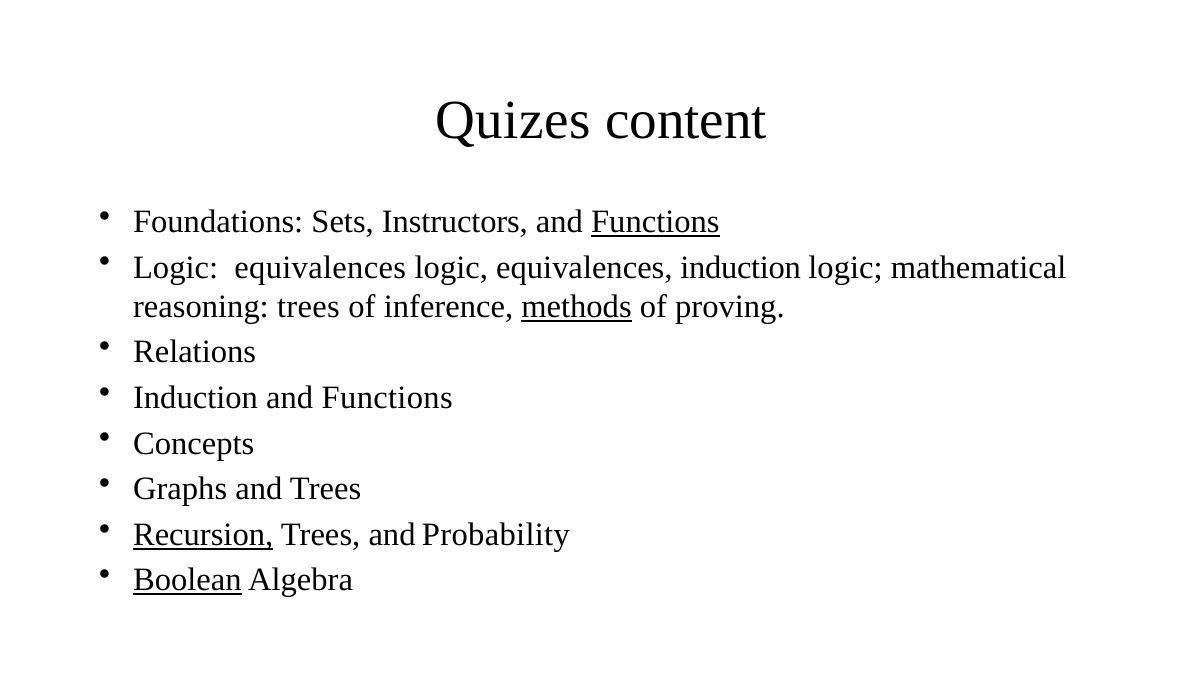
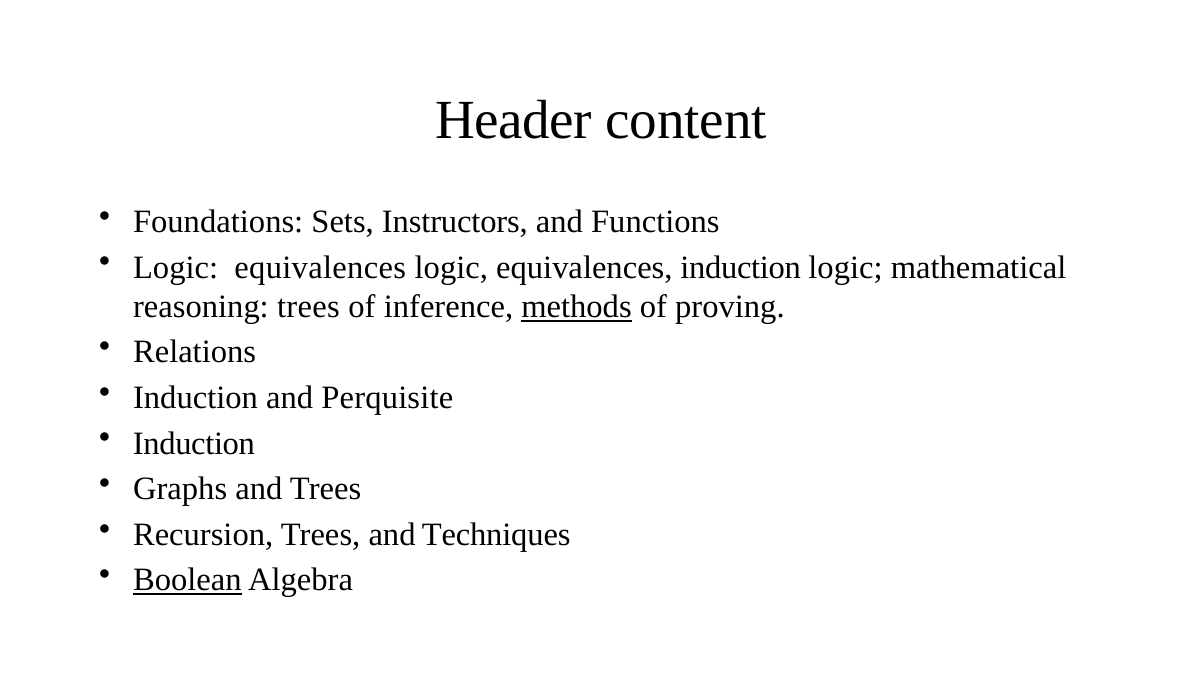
Quizes: Quizes -> Header (513, 120)
Functions underline: present -> none (655, 222)
Induction and Functions: Functions -> Perquisite (387, 398)
Concepts: Concepts -> Induction (194, 443)
Recursion underline: present -> none (203, 534)
Probability: Probability -> Techniques (496, 534)
